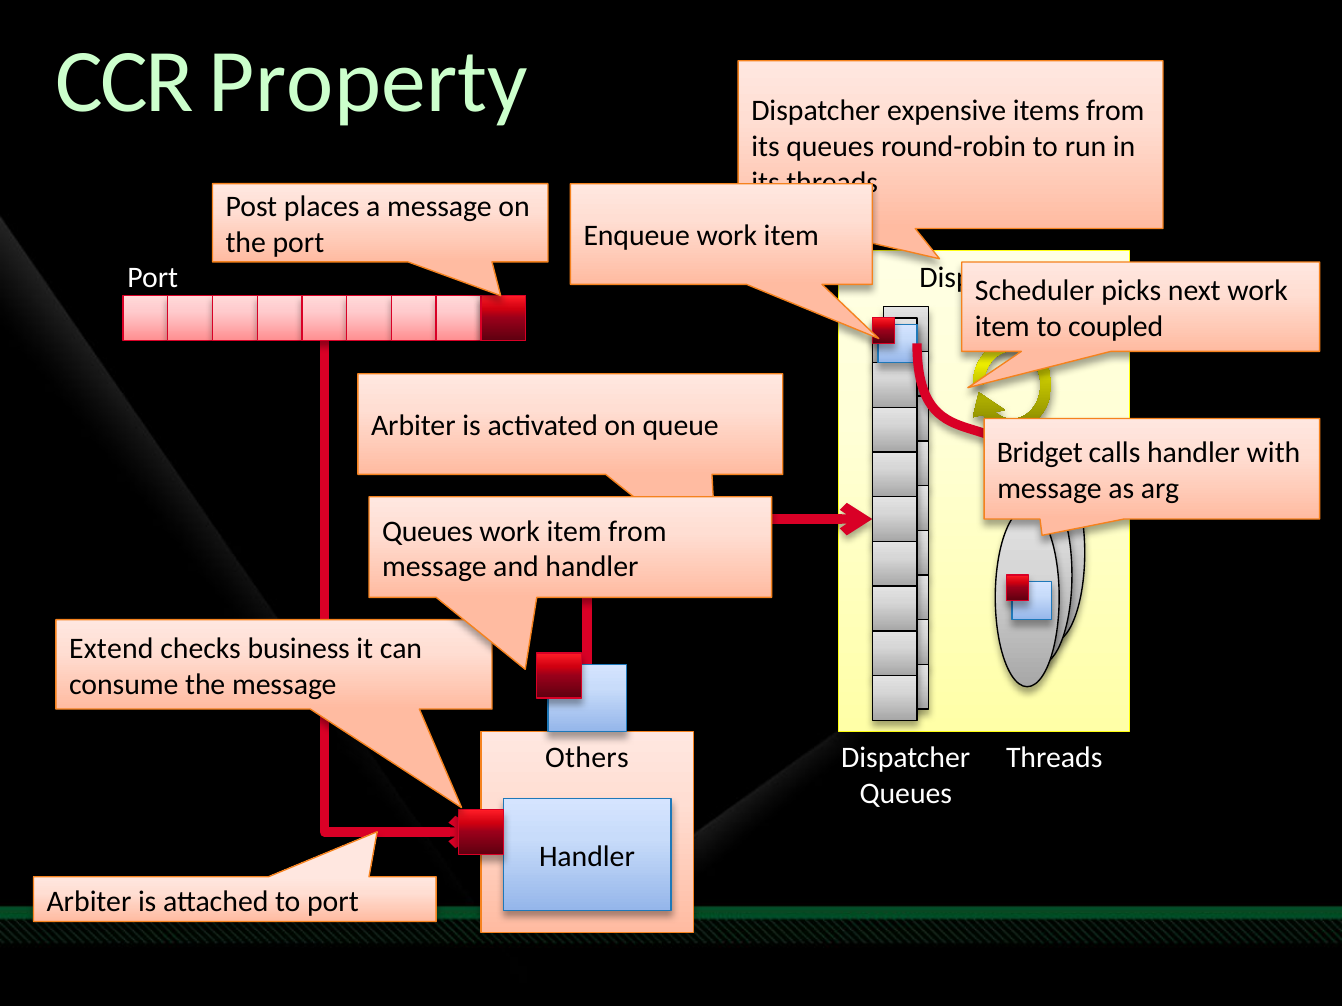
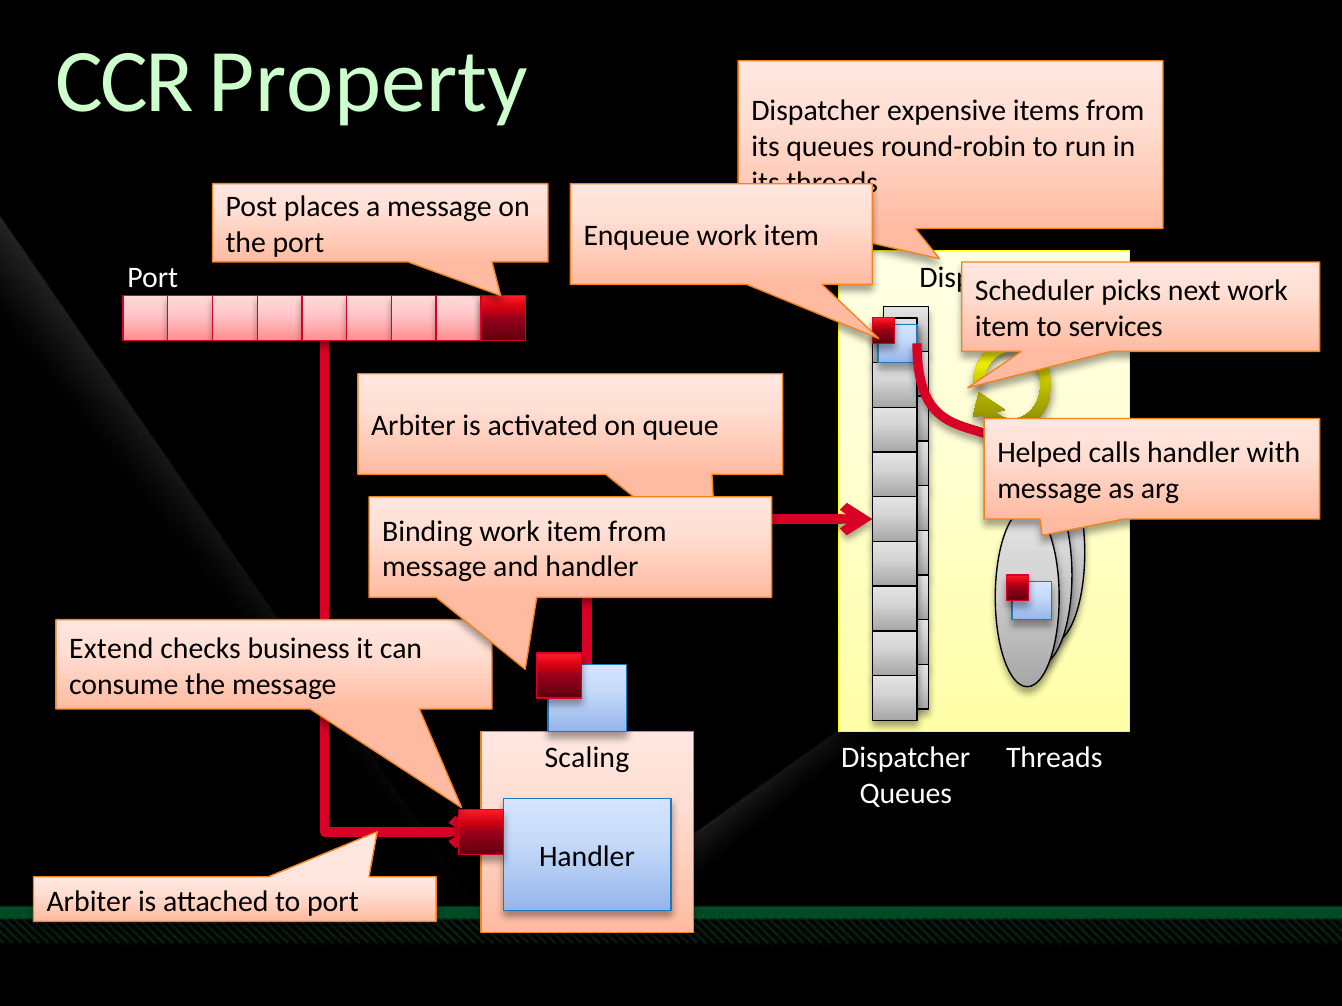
coupled: coupled -> services (1116, 327)
Bridget: Bridget -> Helped (1040, 453)
Queues: Queues -> Binding (427, 531)
Others: Others -> Scaling (587, 758)
